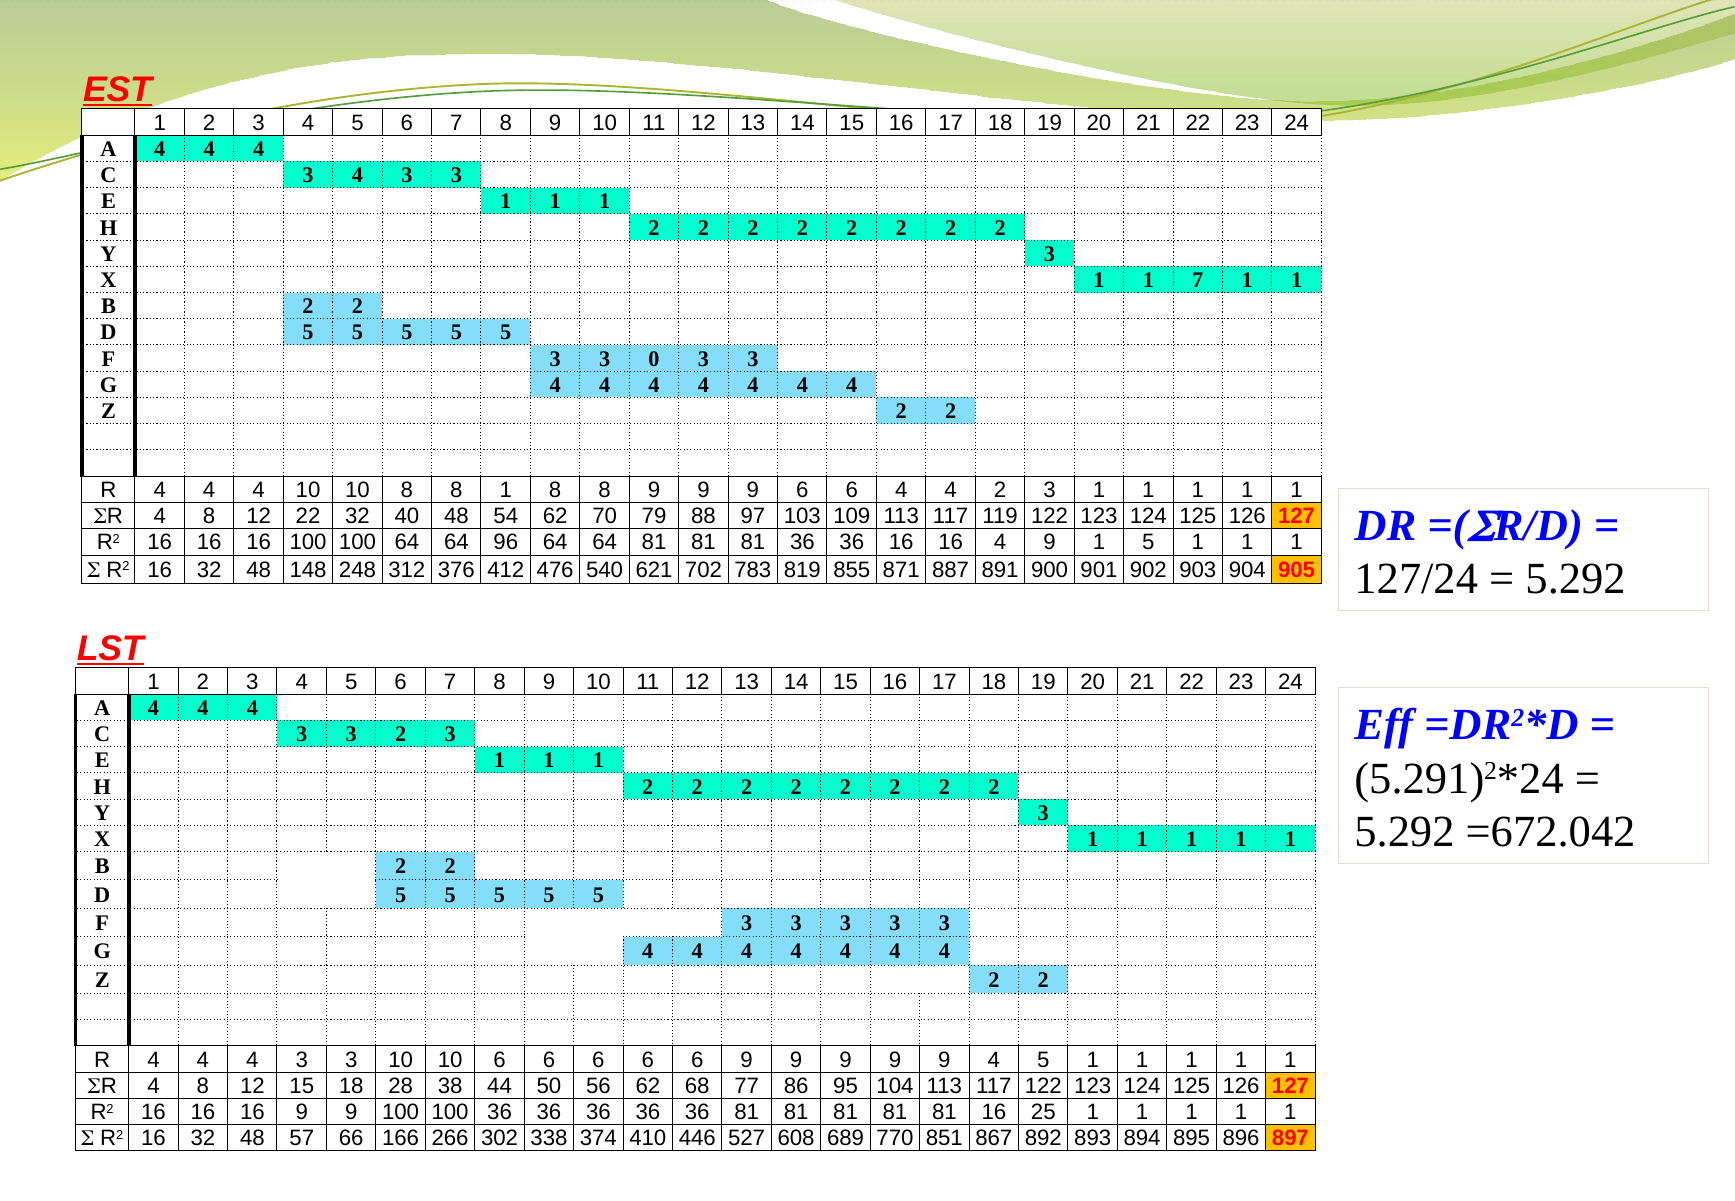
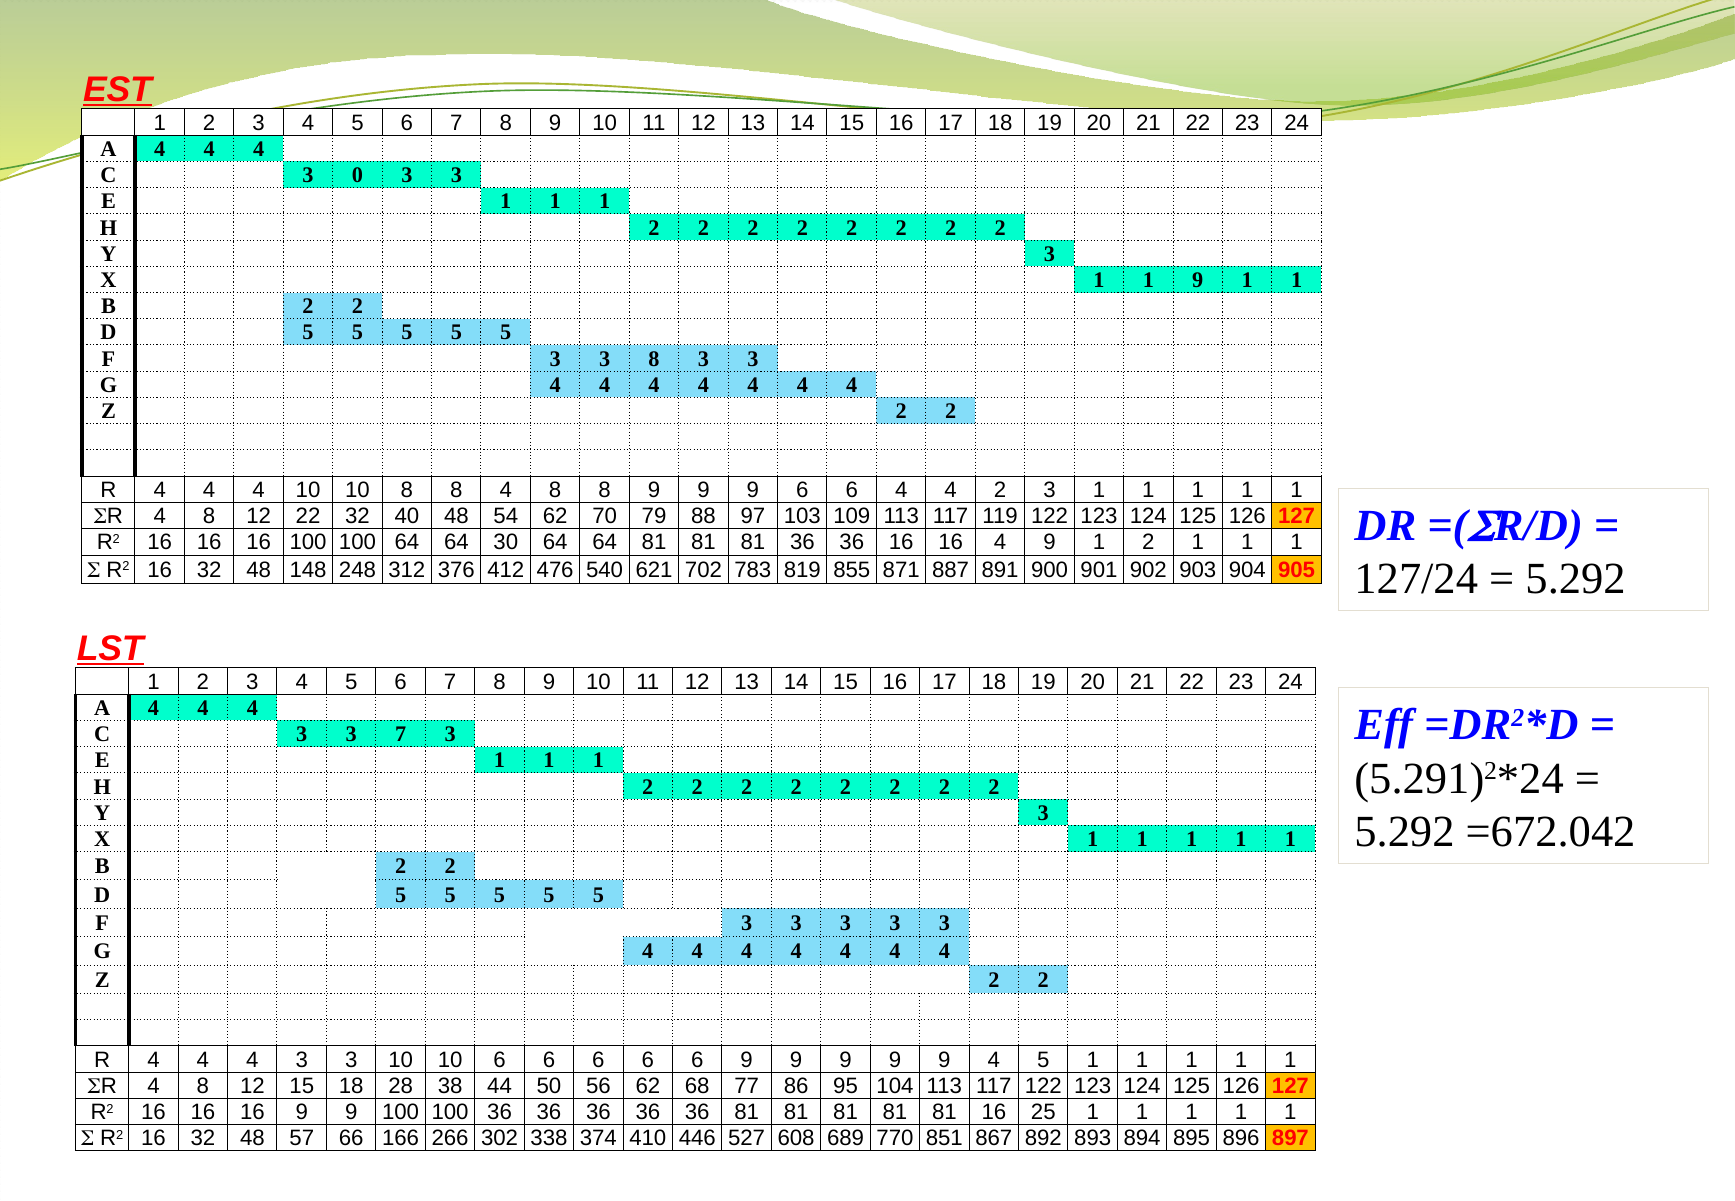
C 3 4: 4 -> 0 (357, 175)
1 7: 7 -> 9 (1198, 280)
3 0: 0 -> 8 (654, 359)
8 1: 1 -> 4 (506, 490)
96: 96 -> 30 (506, 543)
9 1 5: 5 -> 2 (1148, 543)
3 2: 2 -> 7 (401, 734)
